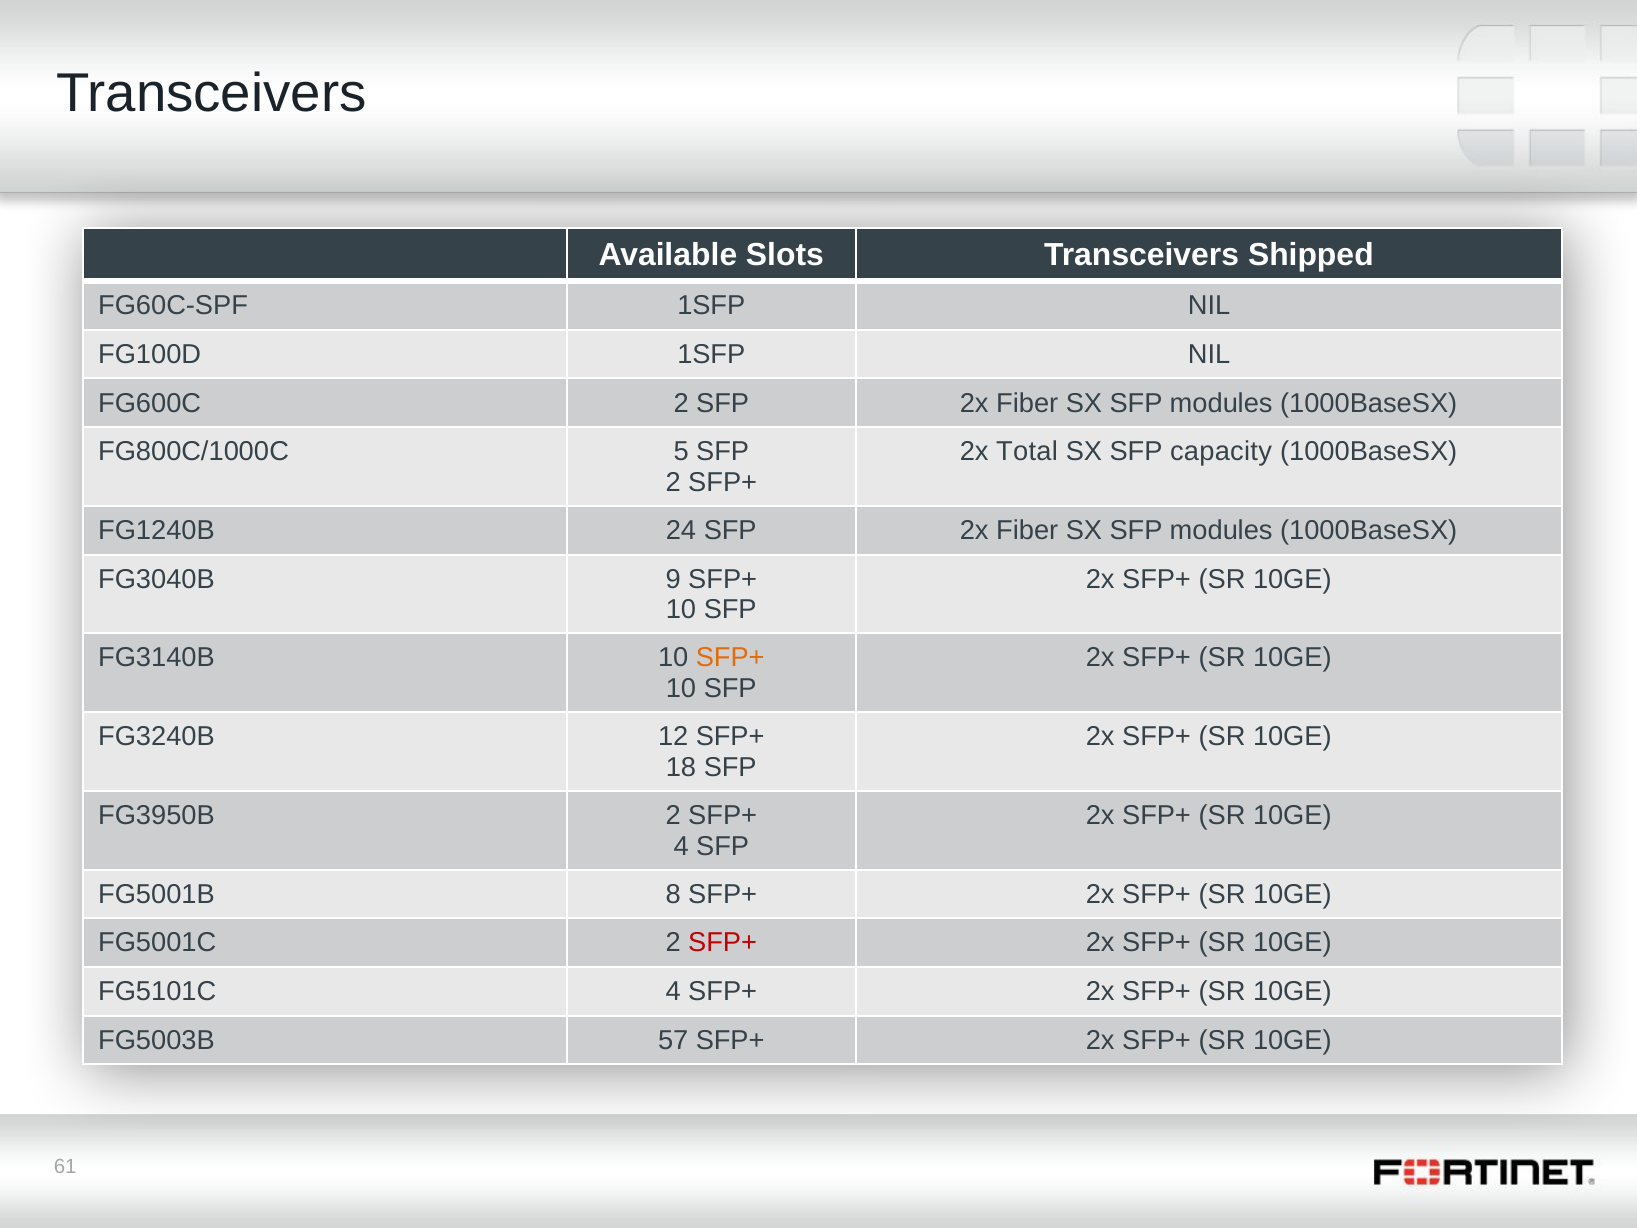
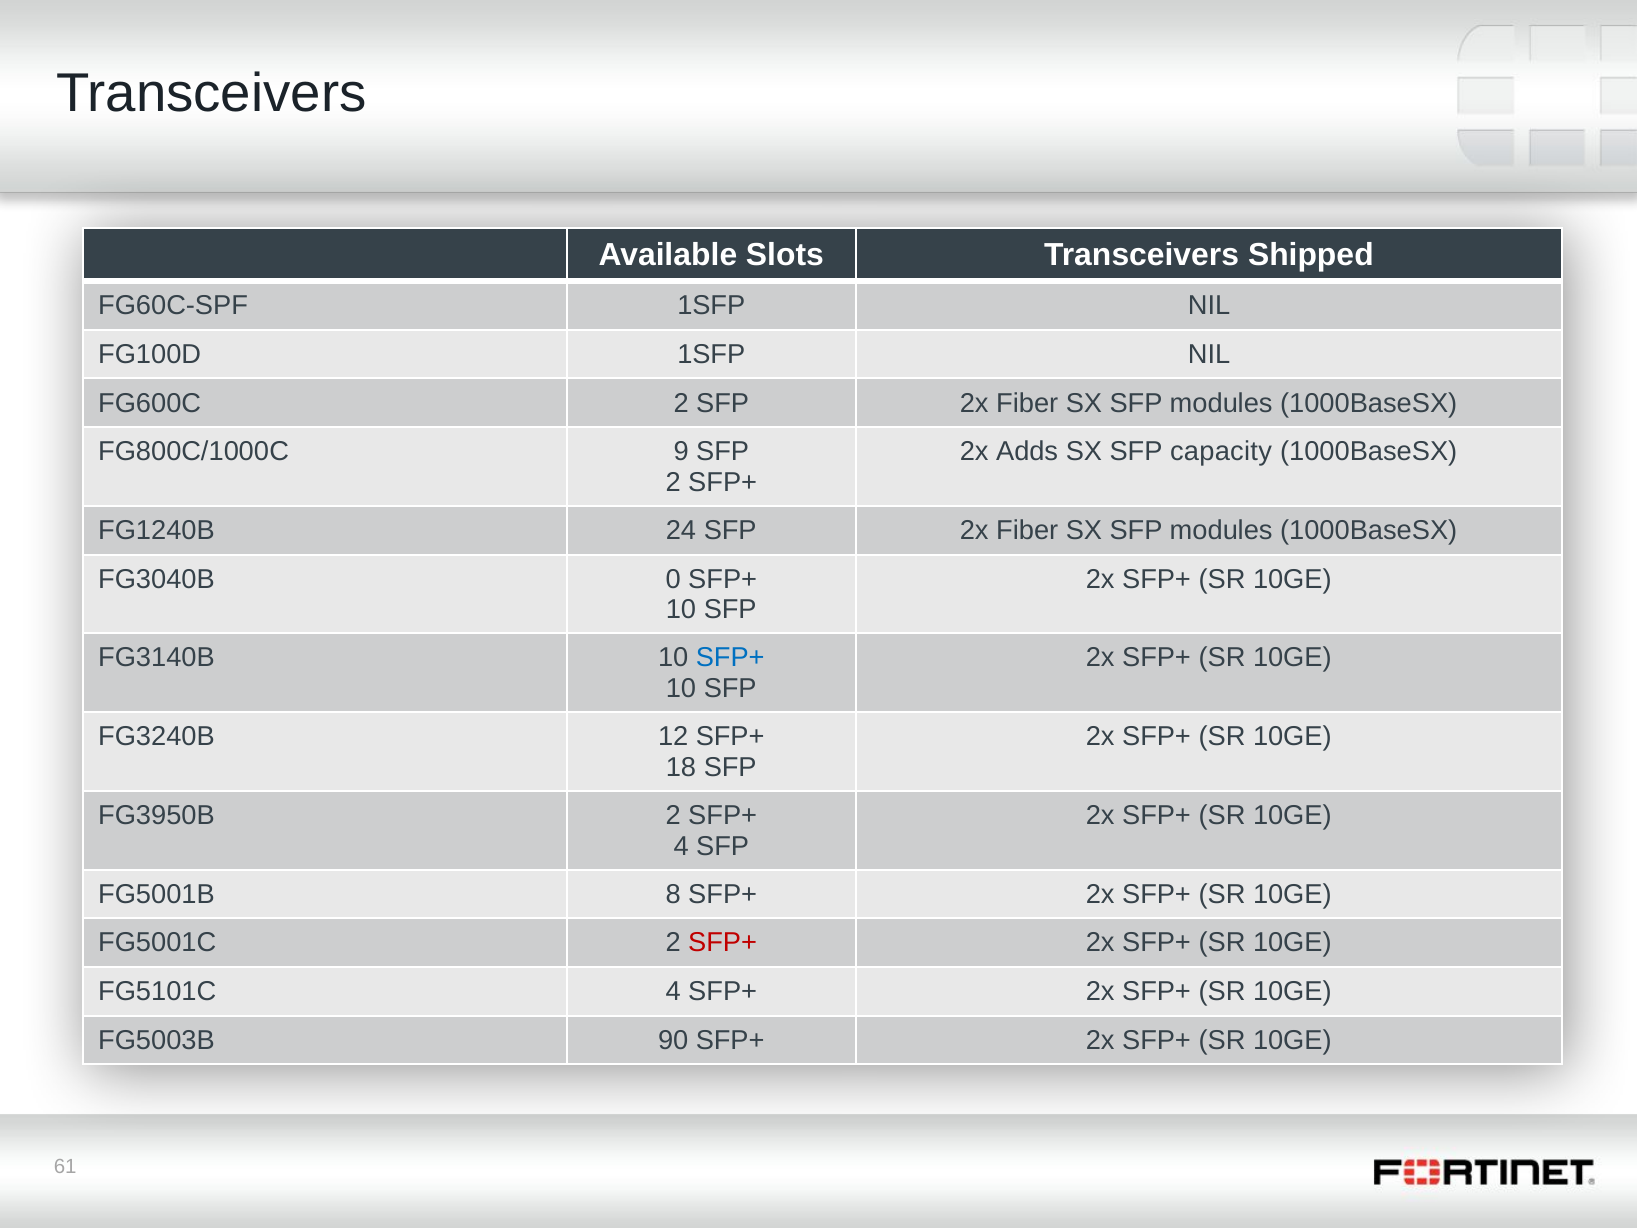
5: 5 -> 9 (681, 452)
Total: Total -> Adds (1027, 452)
9: 9 -> 0 (673, 579)
SFP+ colour: orange -> blue (730, 658)
57: 57 -> 90 (673, 1040)
